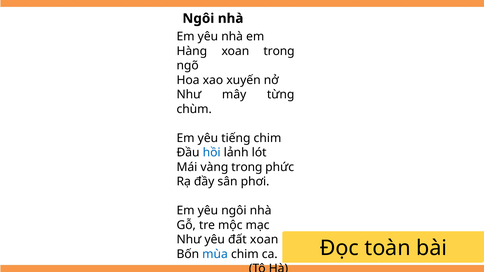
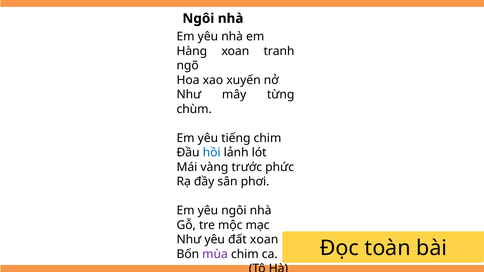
xoan trong: trong -> tranh (279, 51)
vàng trong: trong -> trước (247, 167)
mùa colour: blue -> purple (215, 254)
